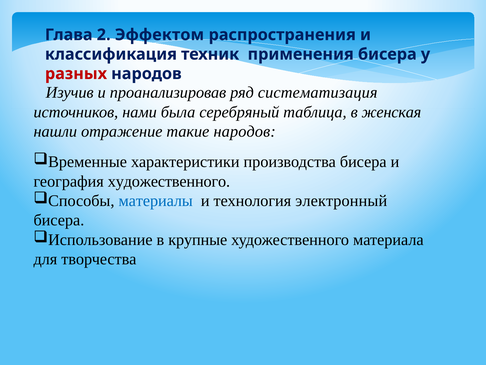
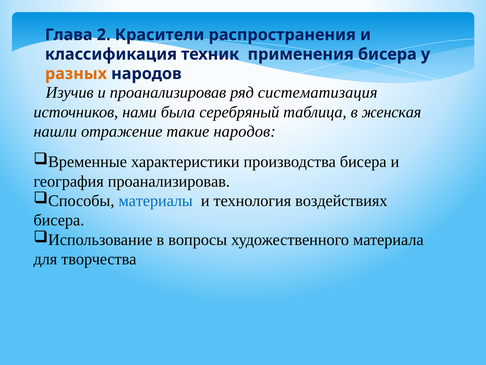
Эффектом: Эффектом -> Красители (160, 35)
разных colour: red -> orange (76, 74)
география художественного: художественного -> проанализировав (169, 181)
электронный: электронный -> воздействиях (341, 201)
крупные: крупные -> вопросы (198, 239)
